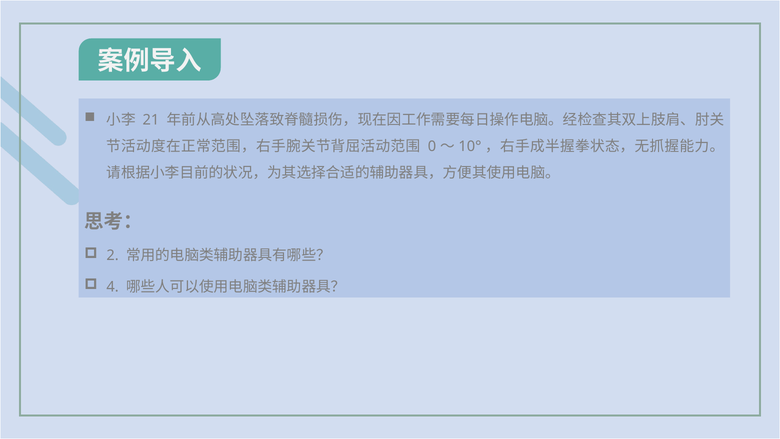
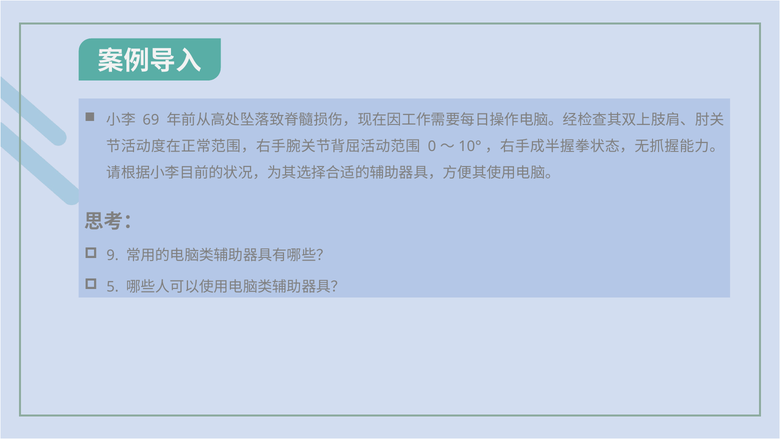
21: 21 -> 69 (151, 120)
2: 2 -> 9 (113, 255)
4: 4 -> 5 (113, 287)
